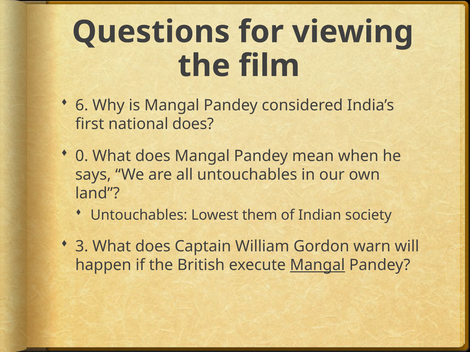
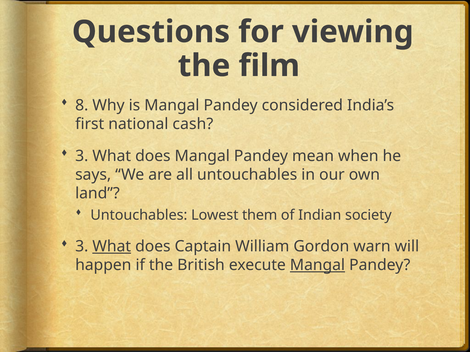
6: 6 -> 8 (82, 105)
national does: does -> cash (193, 124)
0: 0 -> 3 (82, 156)
What underline: none -> present (112, 247)
